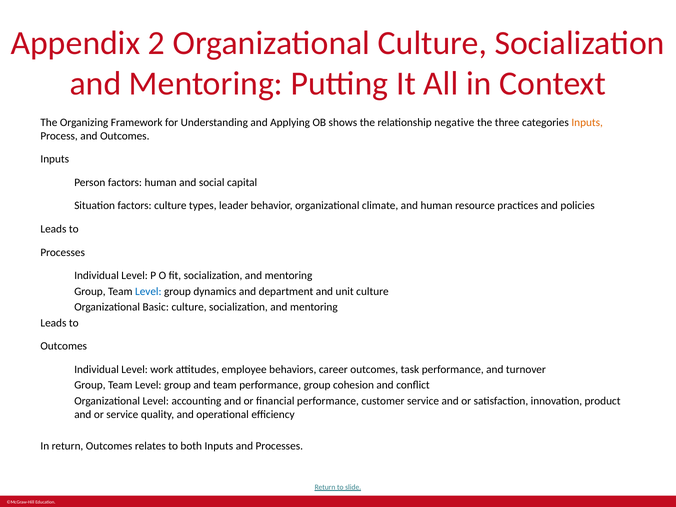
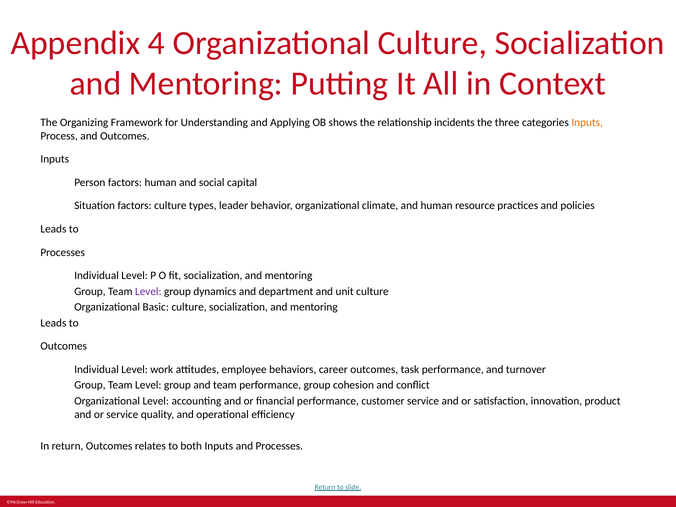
2: 2 -> 4 (156, 43)
negative: negative -> incidents (454, 122)
Level colour: blue -> purple (148, 291)
